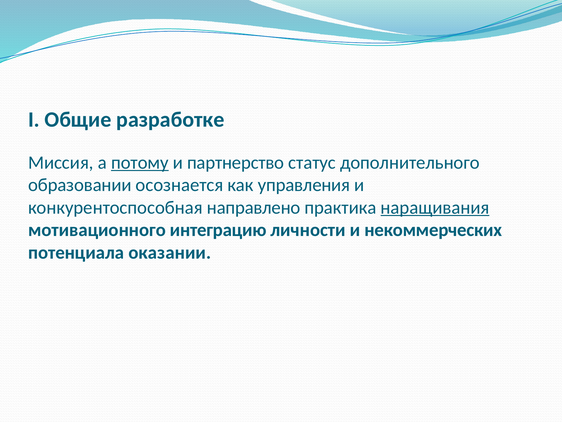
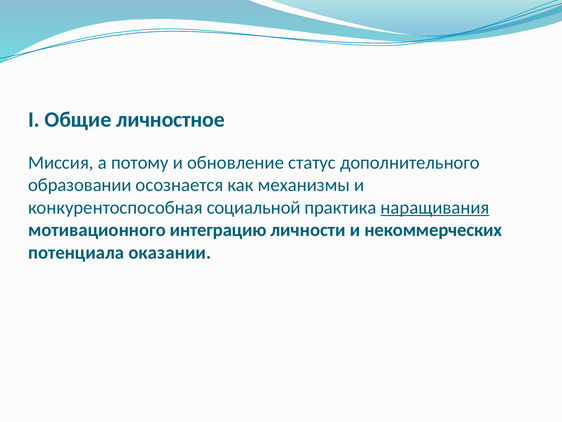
разработке: разработке -> личностное (170, 119)
потому underline: present -> none (140, 162)
партнерство: партнерство -> обновление (236, 162)
управления: управления -> механизмы (304, 185)
направлено: направлено -> социальной (254, 207)
